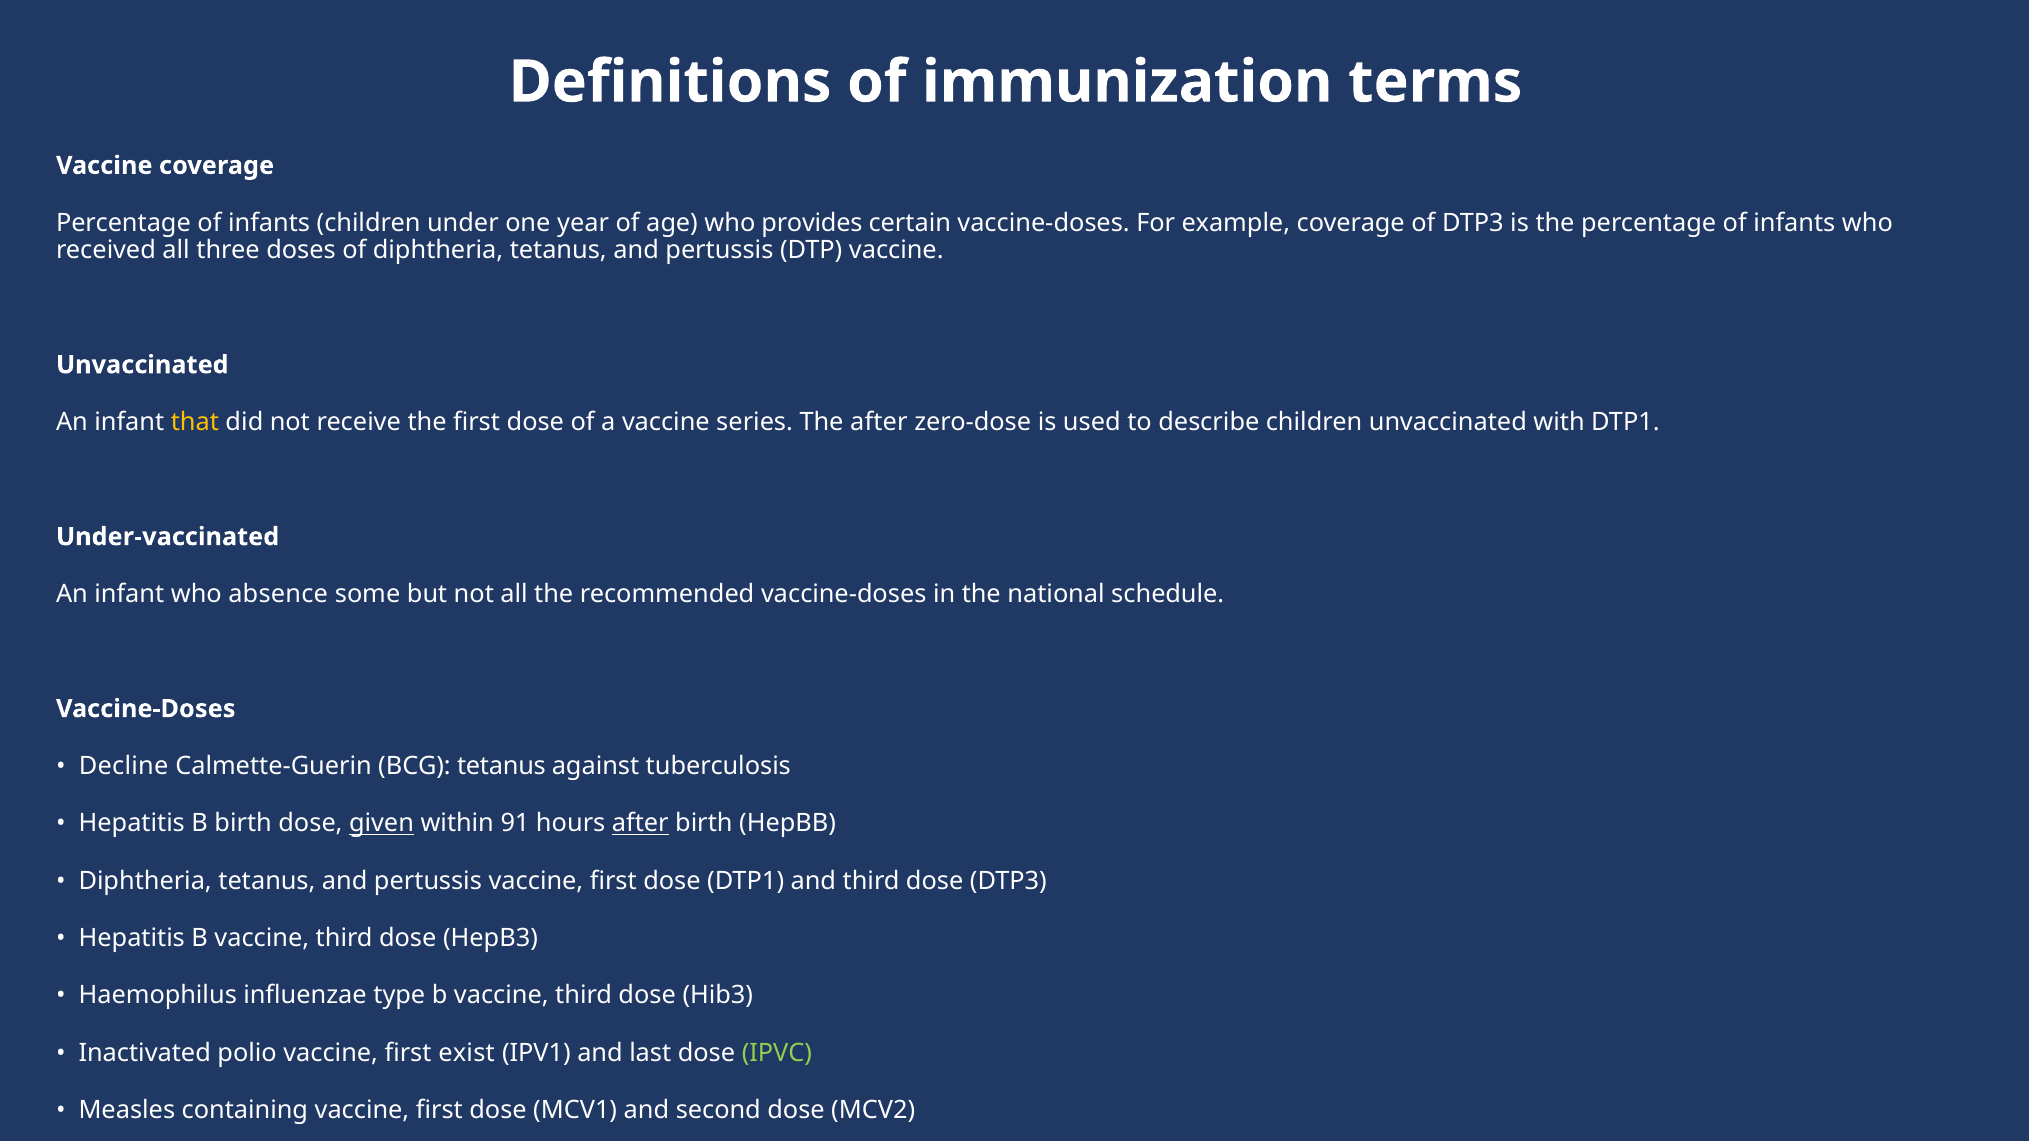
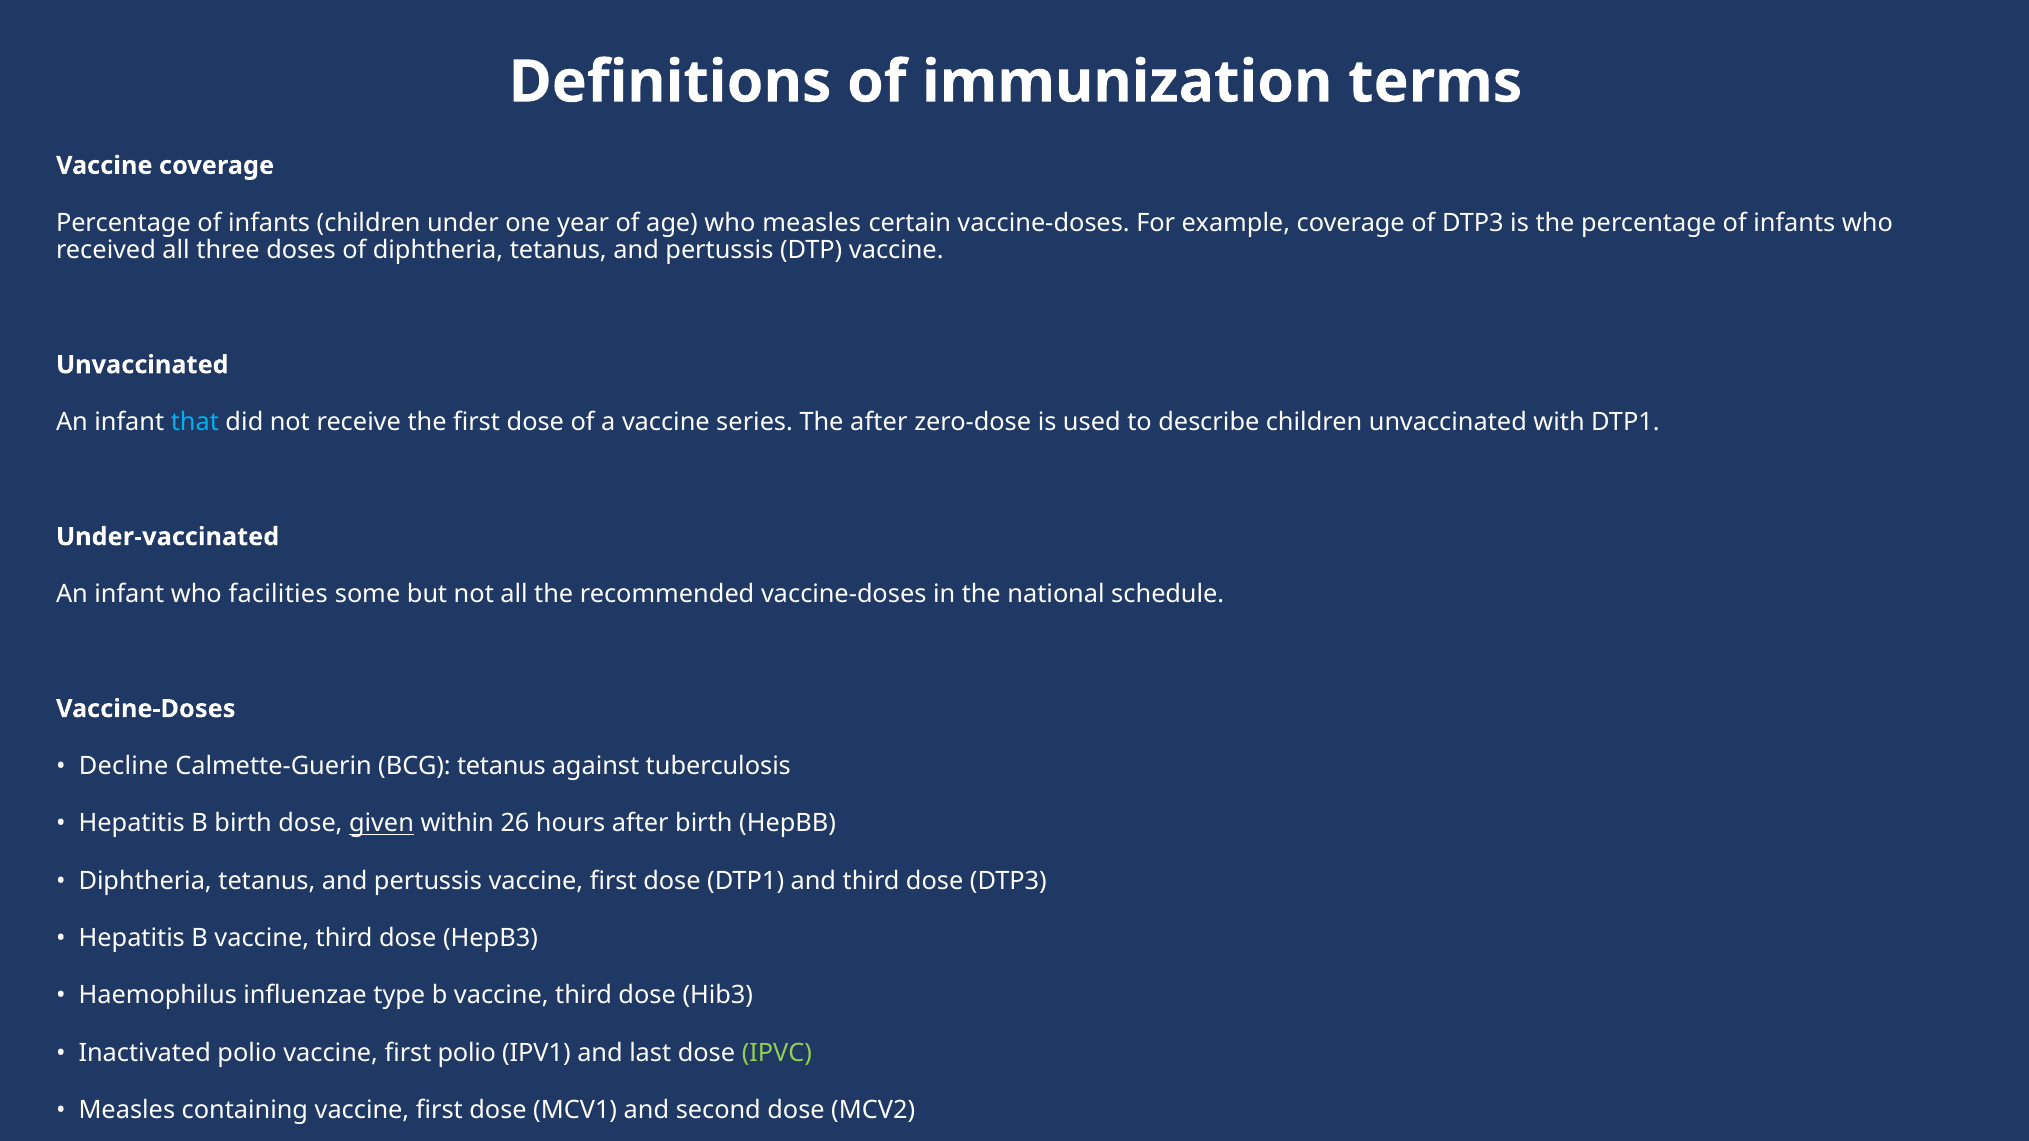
who provides: provides -> measles (812, 223)
that colour: yellow -> light blue (195, 422)
absence: absence -> facilities (278, 594)
91: 91 -> 26 (515, 824)
after underline: present -> none (640, 824)
first exist: exist -> polio (467, 1053)
